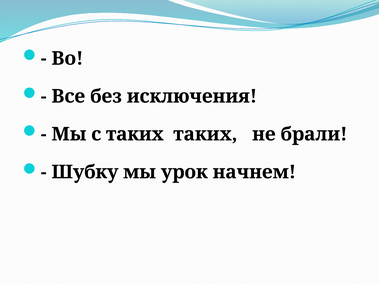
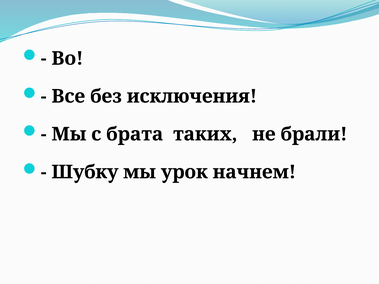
с таких: таких -> брата (135, 134)
